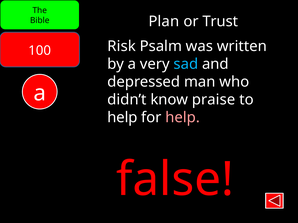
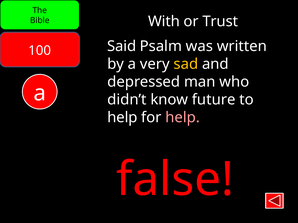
Plan: Plan -> With (164, 21)
Risk: Risk -> Said (122, 46)
sad colour: light blue -> yellow (186, 64)
praise: praise -> future (214, 100)
